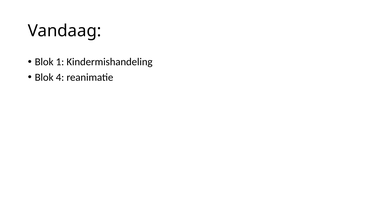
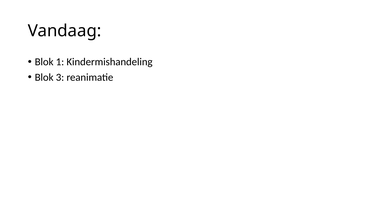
4: 4 -> 3 (60, 77)
